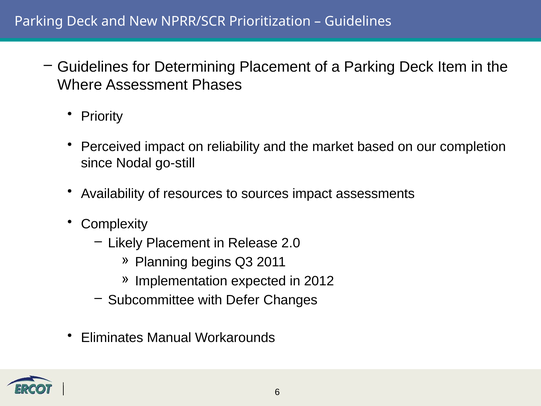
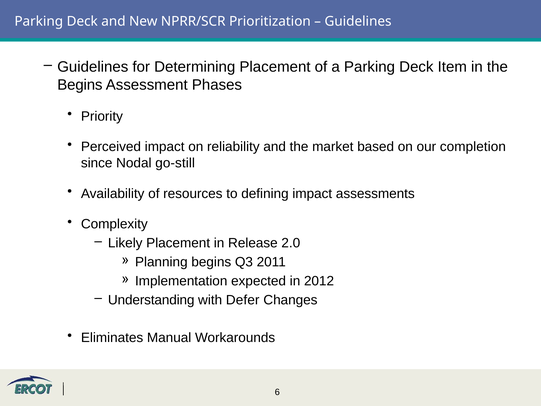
Where: Where -> Begins (80, 85)
sources: sources -> defining (265, 194)
Subcommittee: Subcommittee -> Understanding (151, 300)
